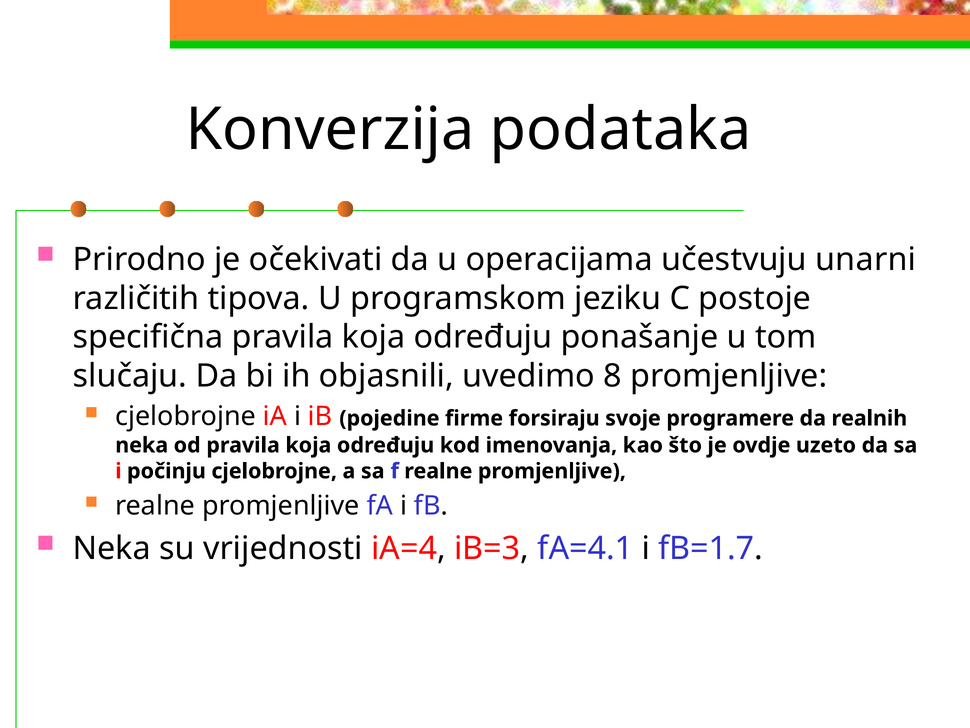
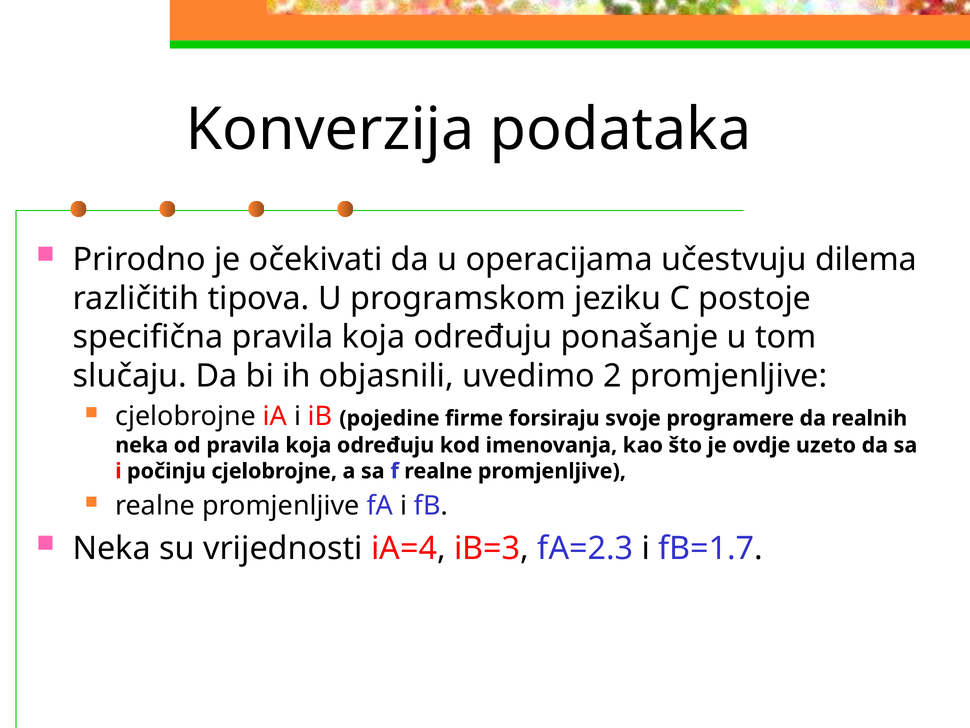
unarni: unarni -> dilema (866, 259)
8: 8 -> 2 (613, 376)
fA=4.1: fA=4.1 -> fA=2.3 (585, 548)
